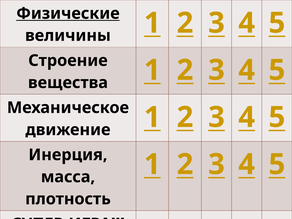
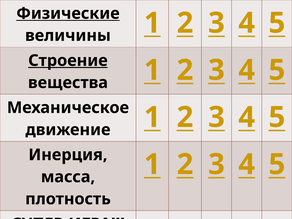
Строение underline: none -> present (68, 61)
